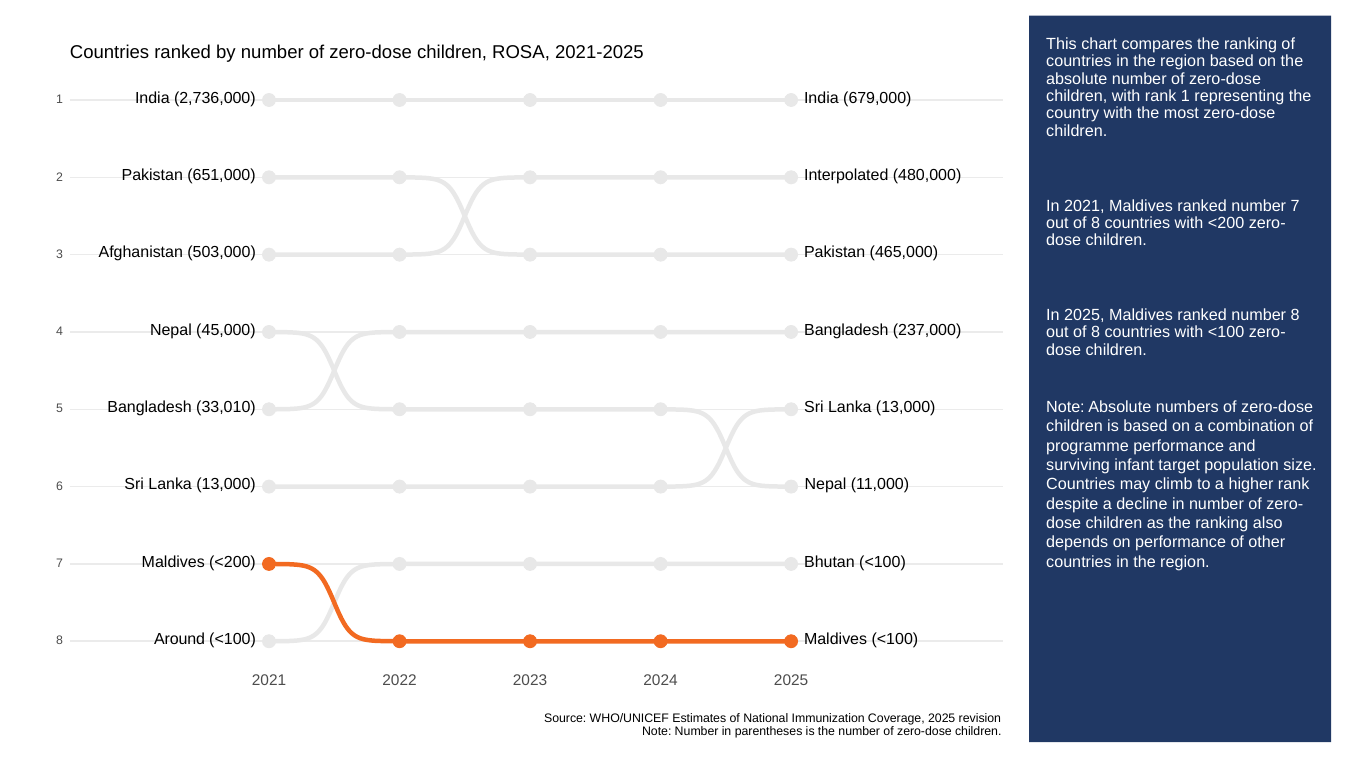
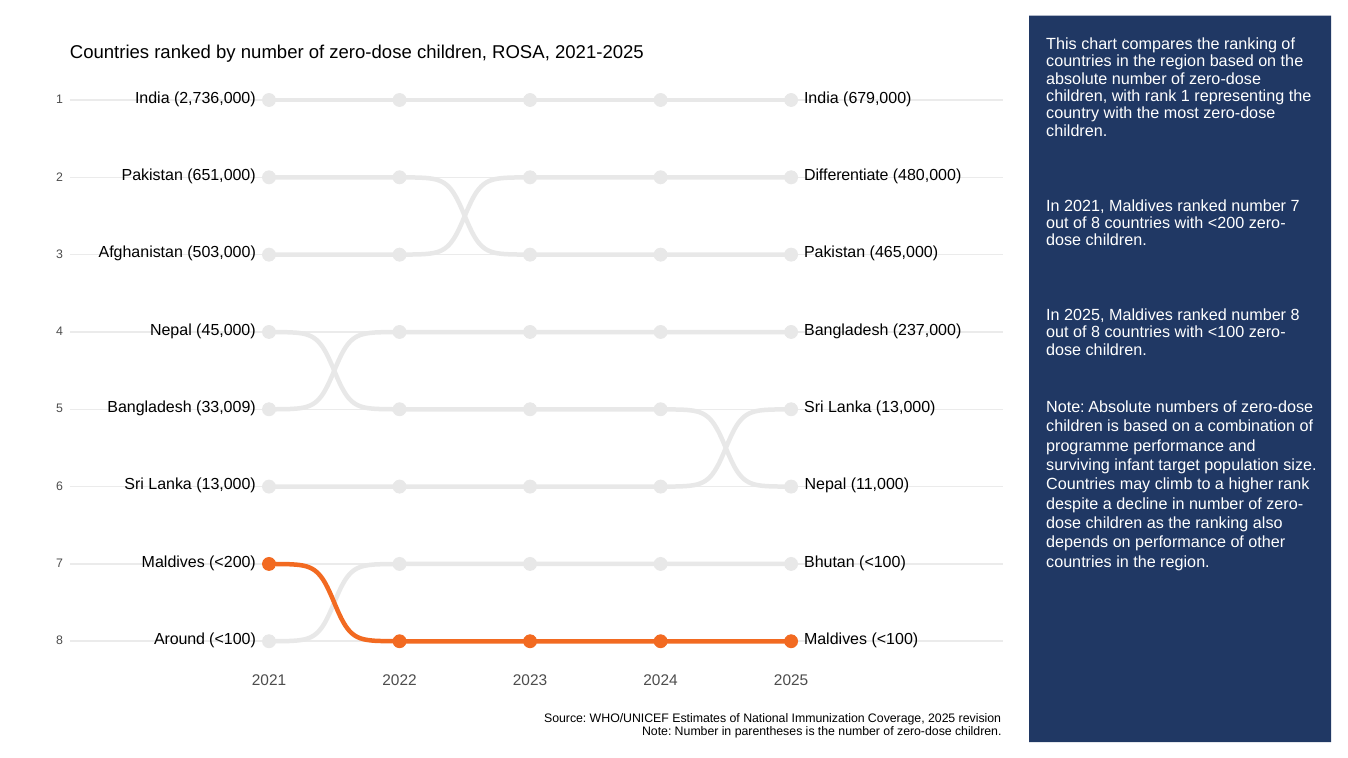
Interpolated: Interpolated -> Differentiate (846, 175)
33,010: 33,010 -> 33,009 (226, 407)
